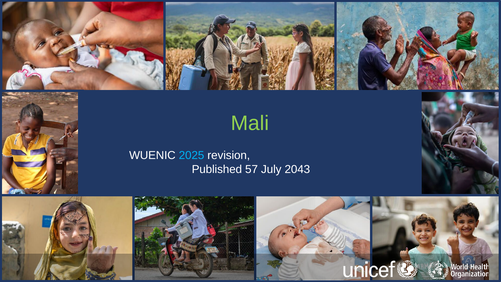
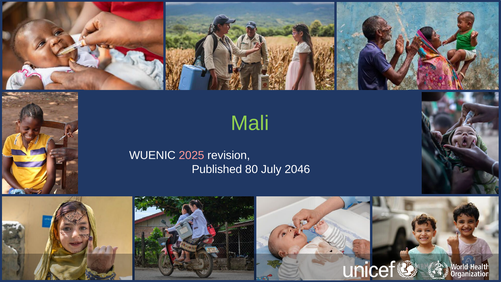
2025 colour: light blue -> pink (192, 155)
57: 57 -> 80 (252, 169)
2043: 2043 -> 2046 (297, 169)
